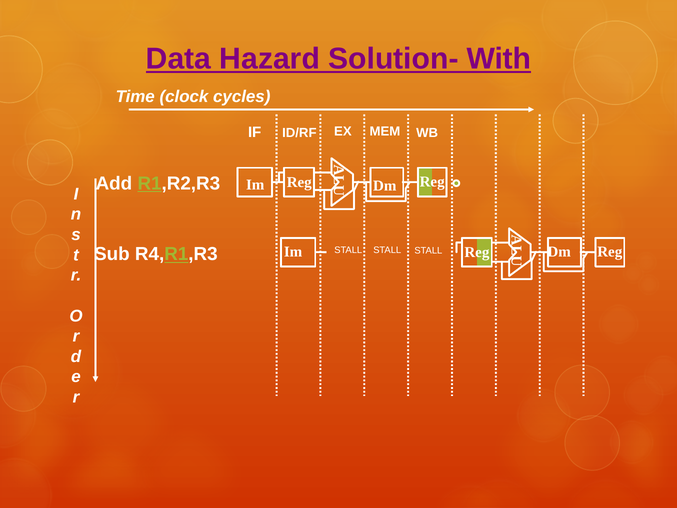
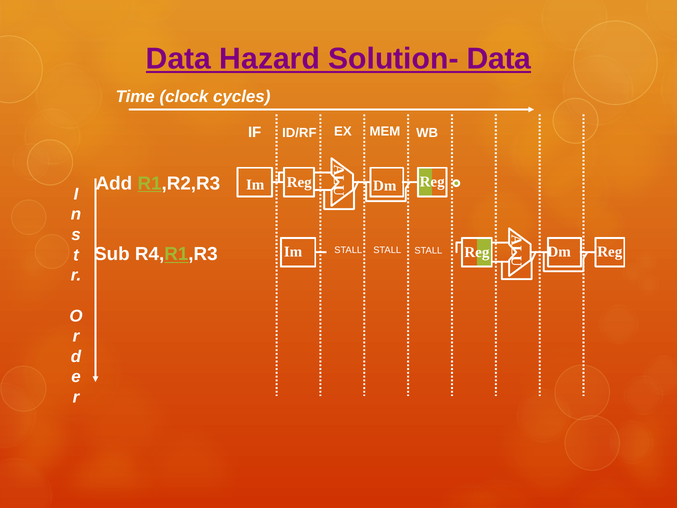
Solution- With: With -> Data (499, 59)
